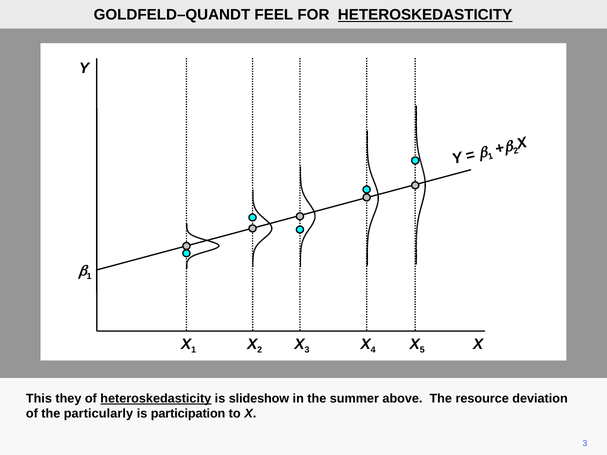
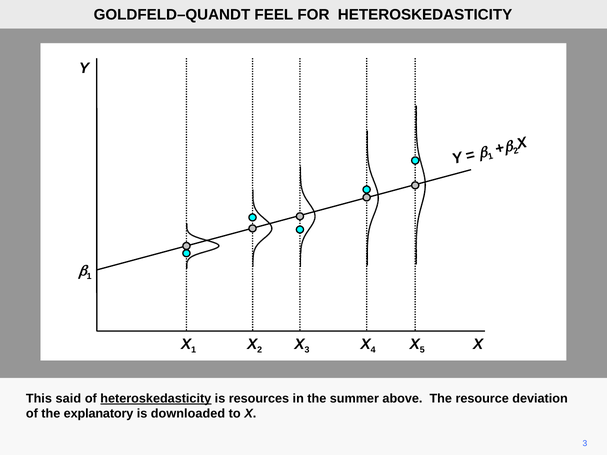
HETEROSKEDASTICITY underline: present -> none (425, 15)
they: they -> said (68, 399)
slideshow: slideshow -> resources (259, 399)
particularly: particularly -> explanatory (99, 414)
participation: participation -> downloaded (188, 414)
